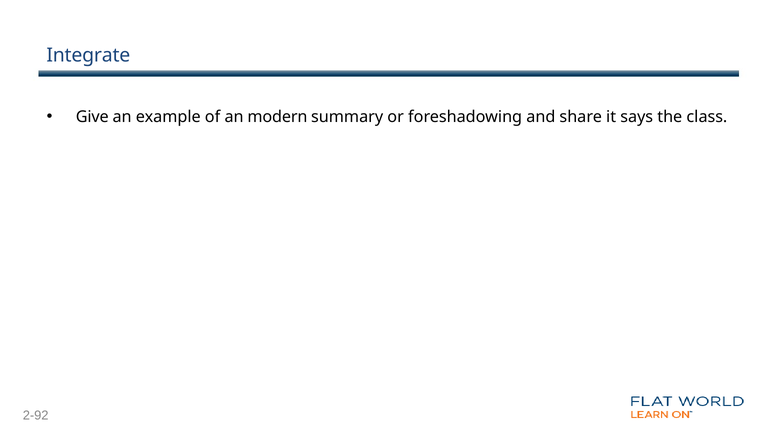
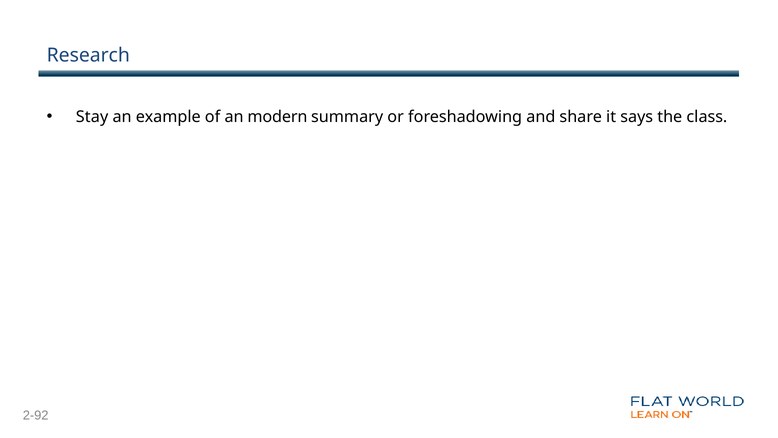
Integrate: Integrate -> Research (88, 55)
Give: Give -> Stay (92, 117)
